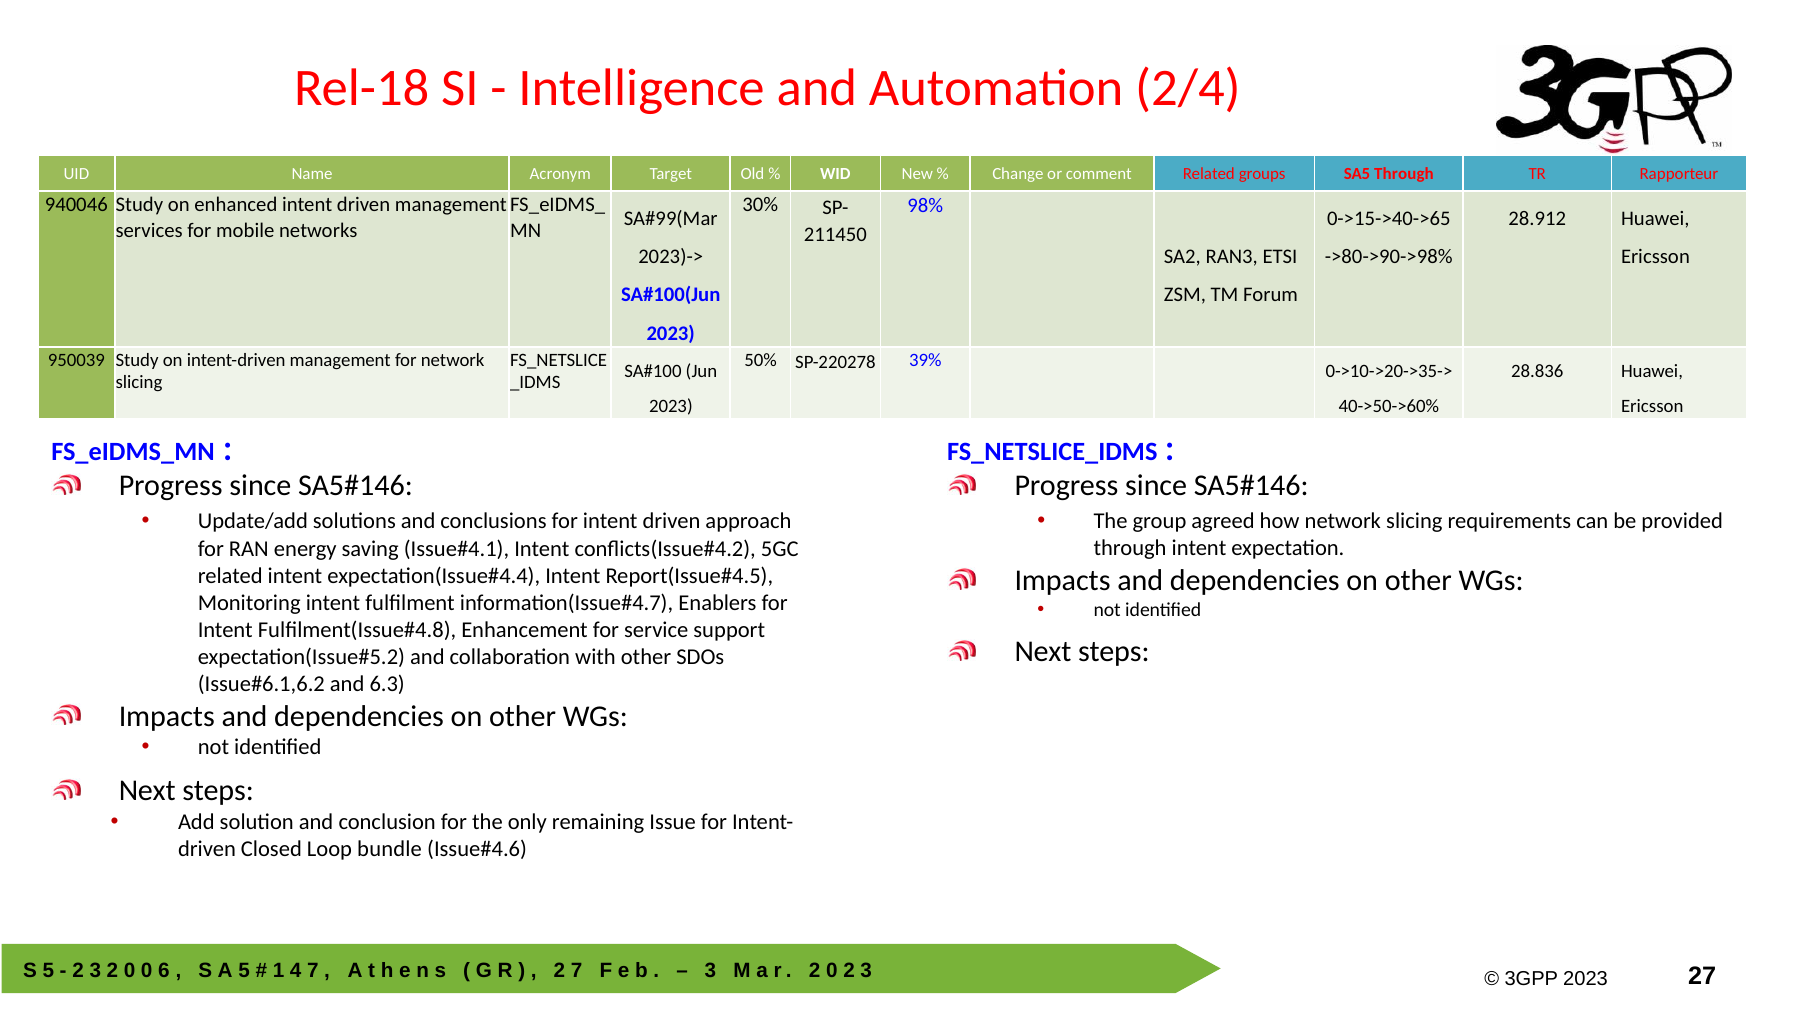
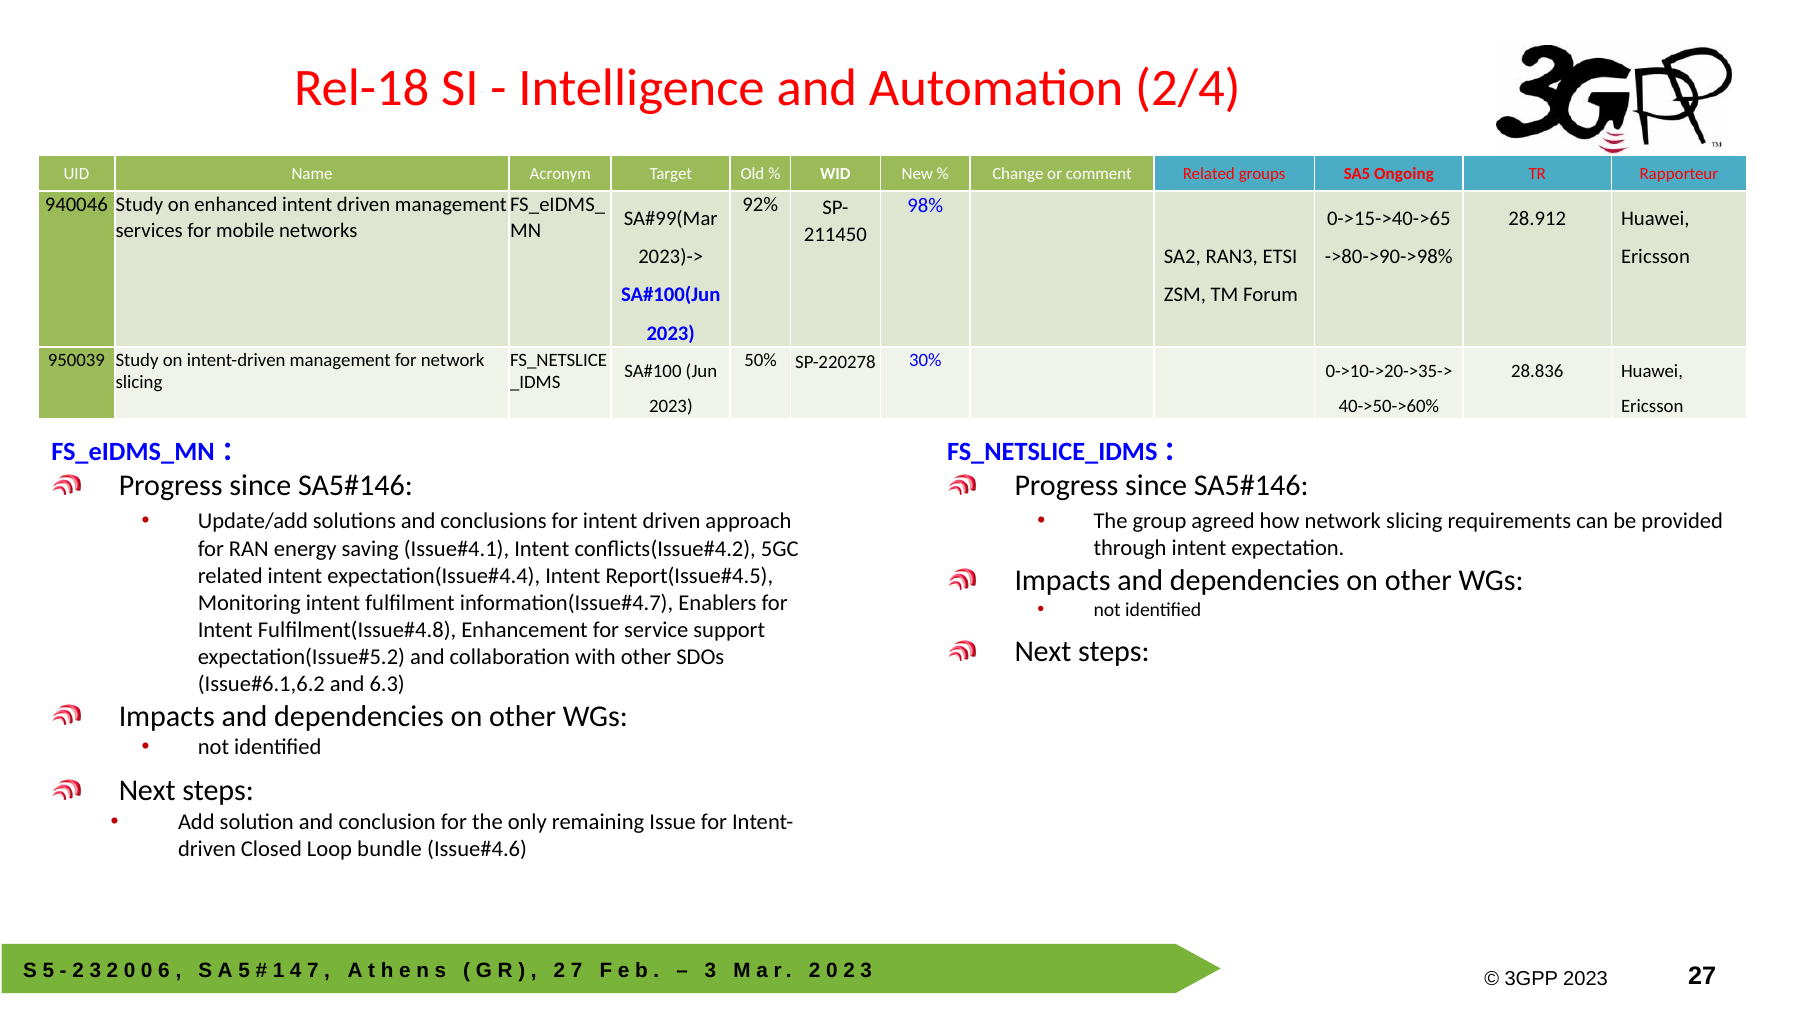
SA5 Through: Through -> Ongoing (1404, 174)
30%: 30% -> 92% (760, 205)
39%: 39% -> 30% (925, 360)
